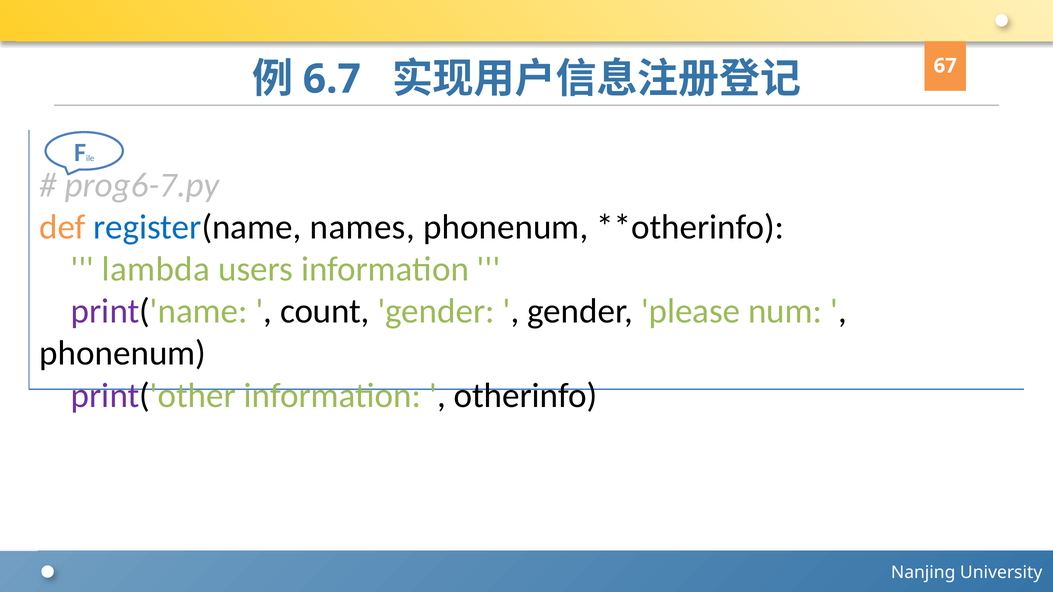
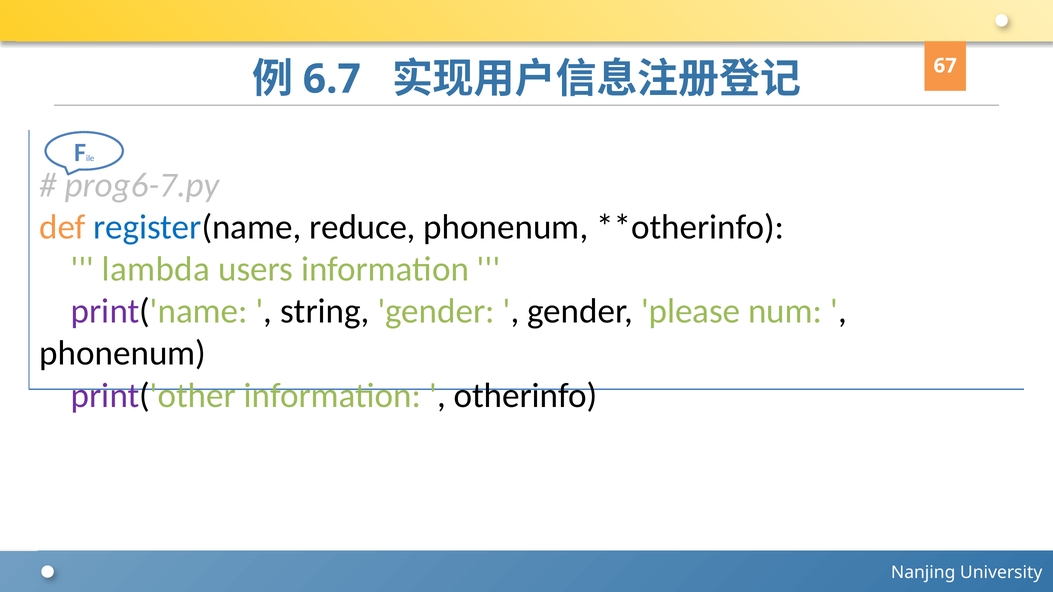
names: names -> reduce (363, 227)
count: count -> string (325, 311)
